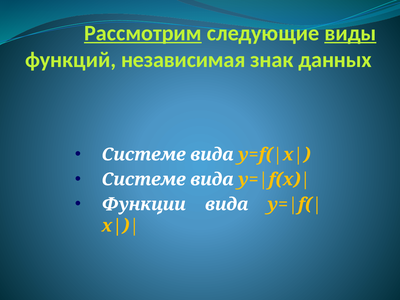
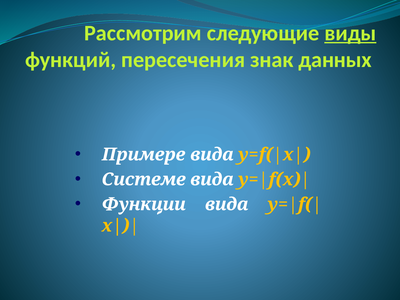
Рассмотрим underline: present -> none (143, 33)
независимая: независимая -> пересечения (183, 60)
Системе: Системе -> Примере (144, 155)
